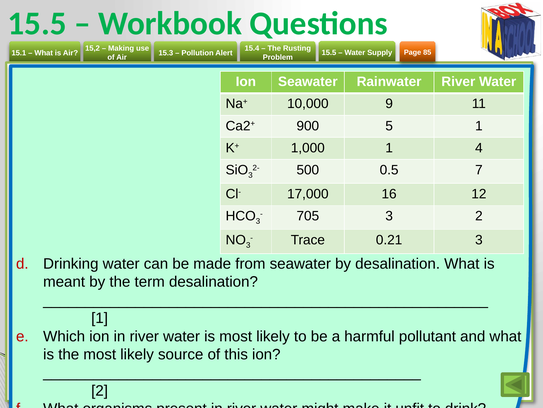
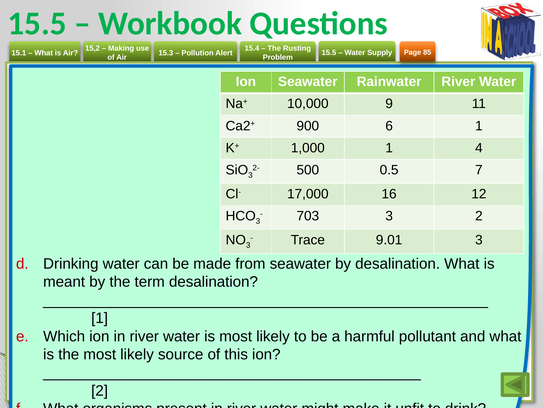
5: 5 -> 6 (389, 126)
705: 705 -> 703 (308, 216)
0.21: 0.21 -> 9.01 (389, 240)
